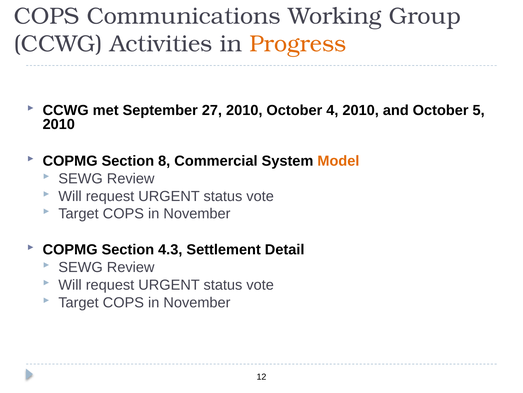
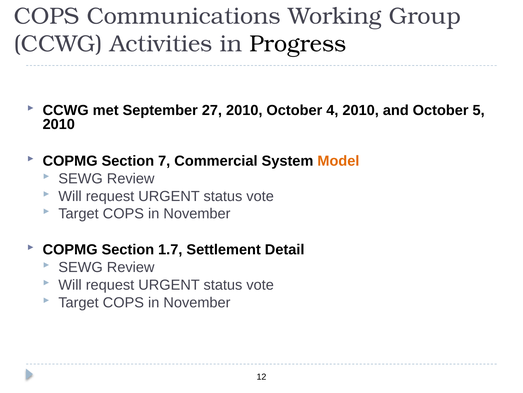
Progress colour: orange -> black (298, 44)
8: 8 -> 7 (164, 161)
4.3: 4.3 -> 1.7 (170, 249)
